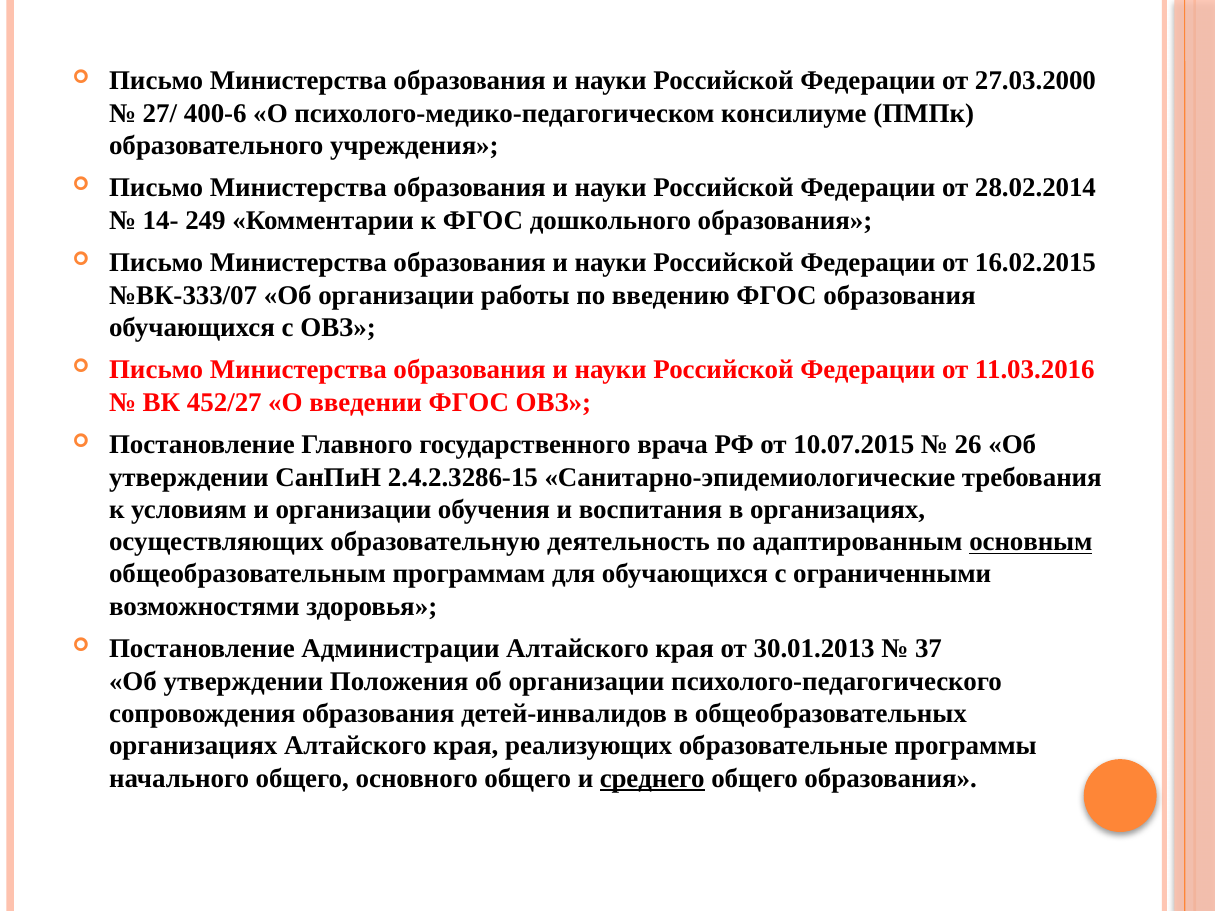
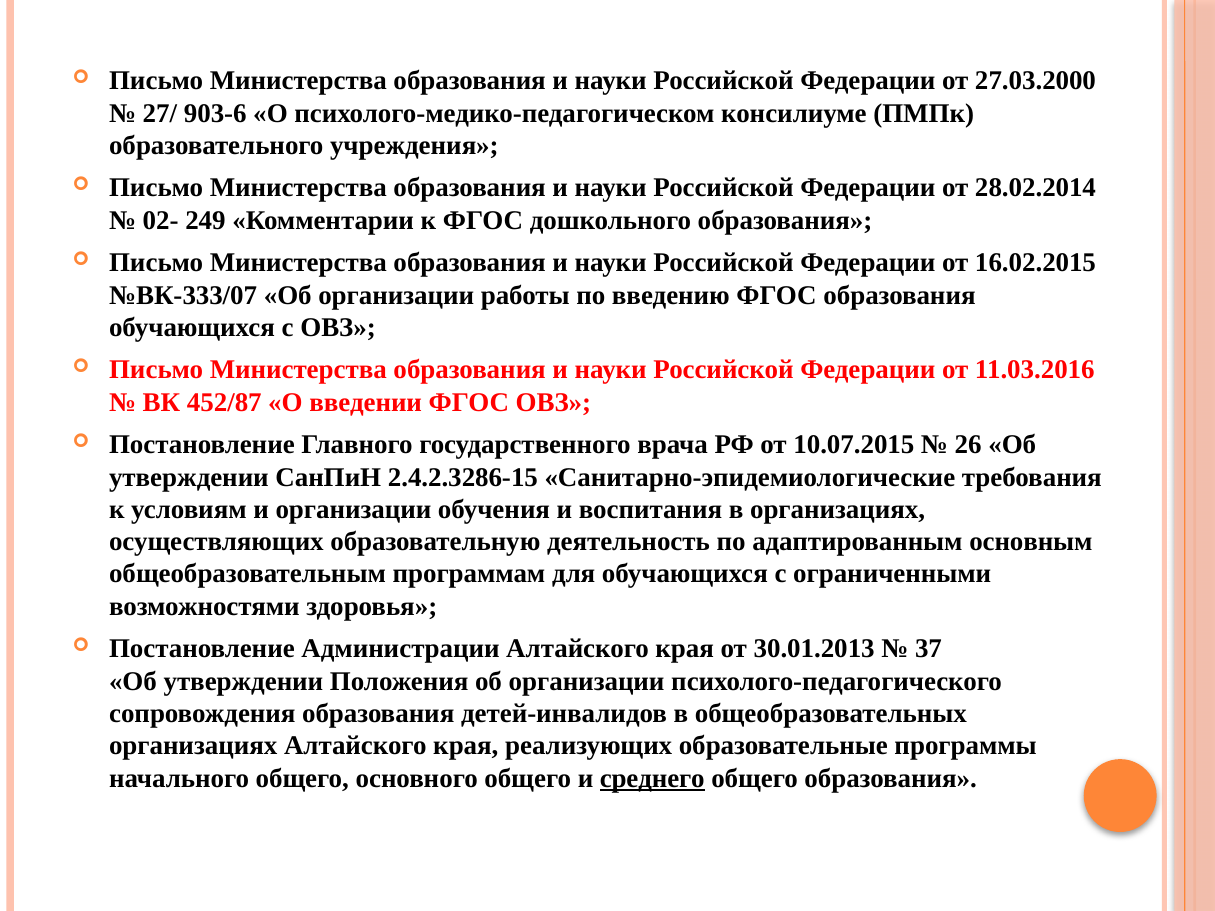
400-6: 400-6 -> 903-6 (215, 113)
14-: 14- -> 02- (161, 220)
452/27: 452/27 -> 452/87 (224, 402)
основным underline: present -> none (1031, 542)
